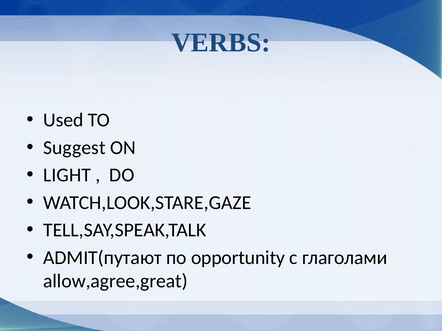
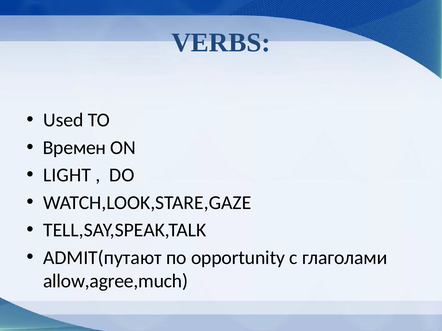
Suggest: Suggest -> Времен (74, 148)
allow,agree,great: allow,agree,great -> allow,agree,much (116, 282)
